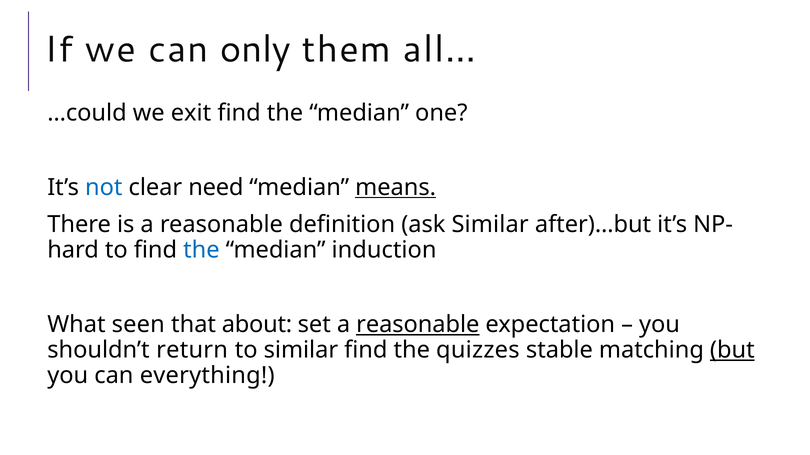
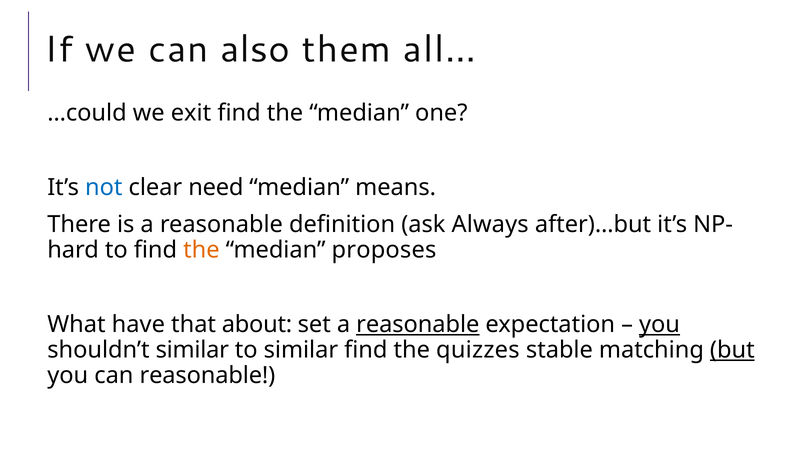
only: only -> also (255, 50)
means underline: present -> none (396, 188)
ask Similar: Similar -> Always (490, 225)
the colour: blue -> orange (201, 250)
induction: induction -> proposes (384, 250)
seen: seen -> have (138, 325)
you underline: none -> present (660, 325)
shouldn’t return: return -> similar (192, 351)
can everything: everything -> reasonable (207, 376)
